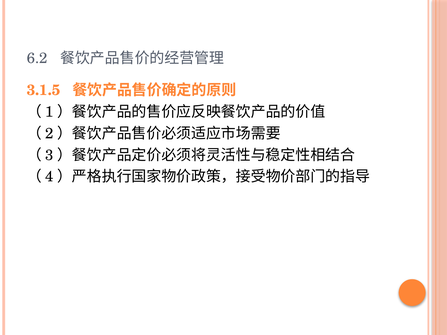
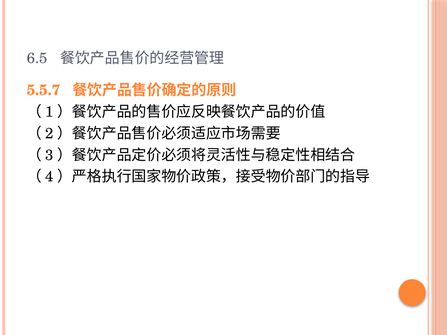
6.2: 6.2 -> 6.5 (37, 58)
3.1.5: 3.1.5 -> 5.5.7 (44, 90)
